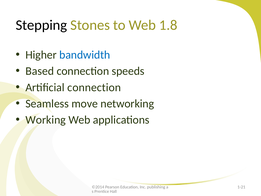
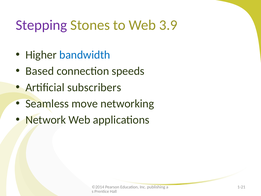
Stepping colour: black -> purple (41, 25)
1.8: 1.8 -> 3.9 (168, 25)
Artificial connection: connection -> subscribers (94, 87)
Working: Working -> Network (46, 120)
